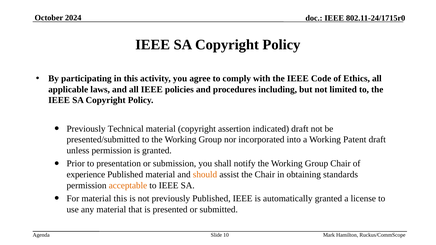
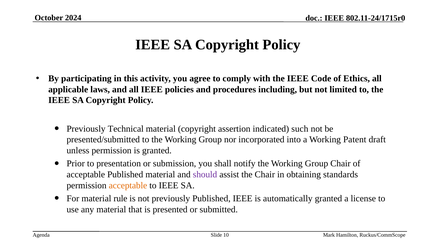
indicated draft: draft -> such (300, 129)
experience: experience -> acceptable (86, 175)
should colour: orange -> purple (205, 175)
material this: this -> rule (120, 199)
